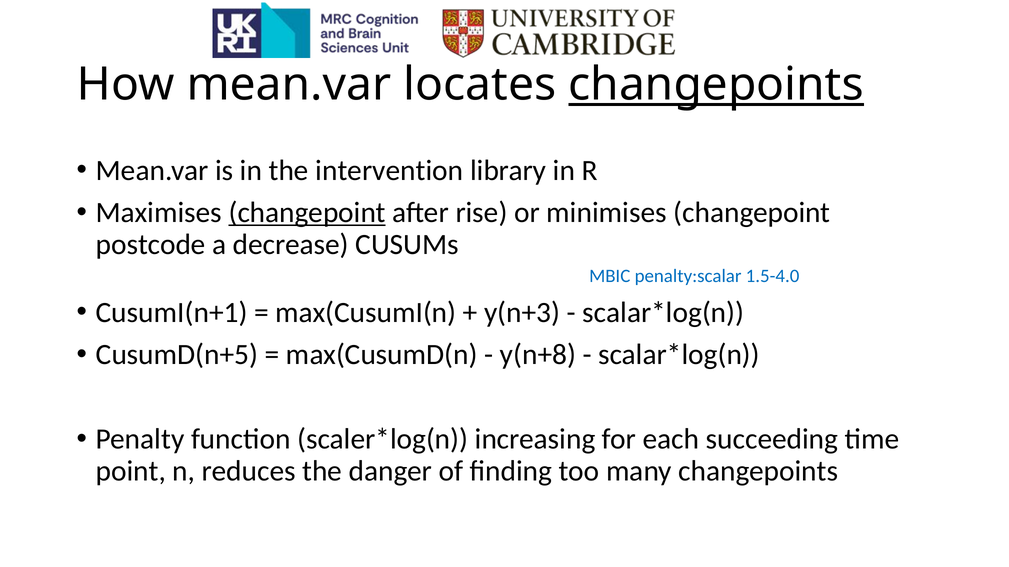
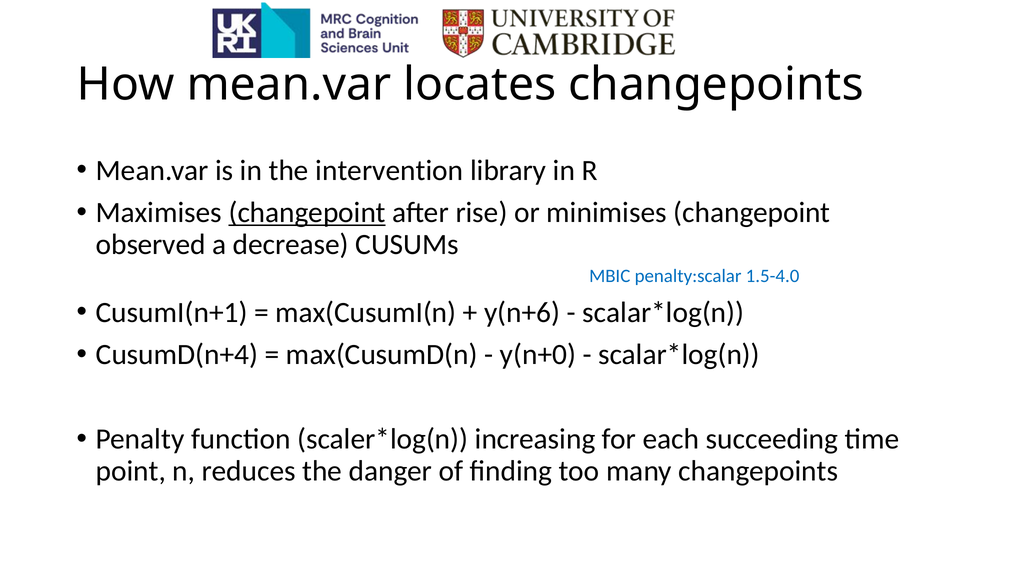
changepoints underline: present -> none (716, 85)
postcode: postcode -> observed (151, 245)
y(n+3: y(n+3 -> y(n+6 (522, 313)
CusumD(n+5: CusumD(n+5 -> CusumD(n+4 (177, 355)
y(n+8: y(n+8 -> y(n+0 (538, 355)
